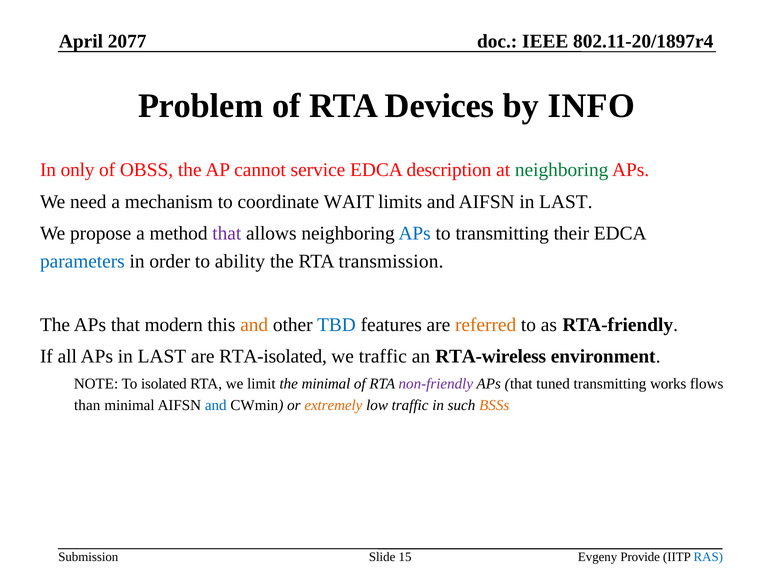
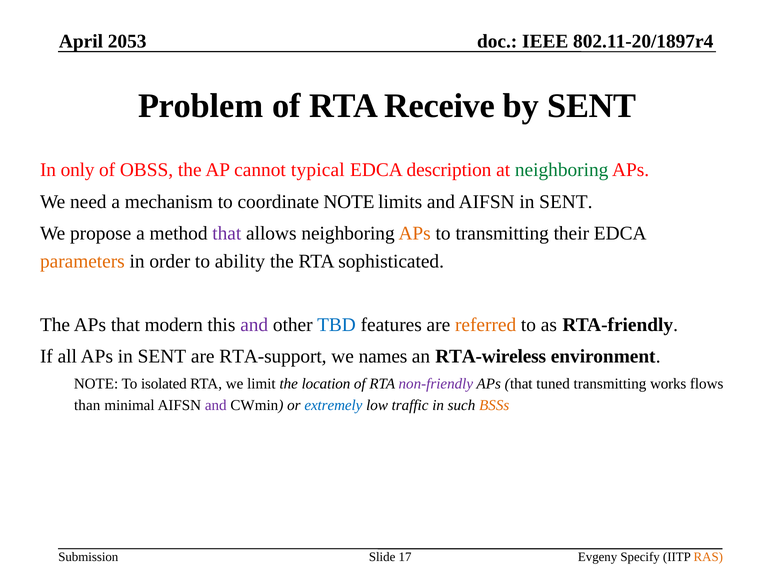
2077: 2077 -> 2053 (127, 41)
Devices: Devices -> Receive (440, 106)
by INFO: INFO -> SENT (592, 106)
service: service -> typical (318, 170)
coordinate WAIT: WAIT -> NOTE (349, 202)
AIFSN in LAST: LAST -> SENT (566, 202)
APs colour: blue -> orange (415, 233)
parameters colour: blue -> orange (82, 261)
transmission: transmission -> sophisticated (391, 261)
and colour: orange -> purple (254, 325)
APs in LAST: LAST -> SENT (162, 356)
RTA-isolated: RTA-isolated -> RTA-support (273, 356)
we traffic: traffic -> names (383, 356)
the minimal: minimal -> location (326, 383)
and colour: blue -> purple (216, 405)
extremely colour: orange -> blue (333, 405)
15: 15 -> 17 (405, 557)
Provide: Provide -> Specify (640, 557)
RAS colour: blue -> orange (708, 557)
